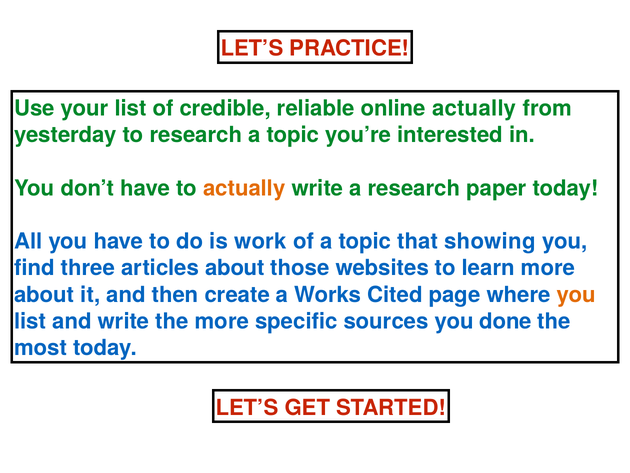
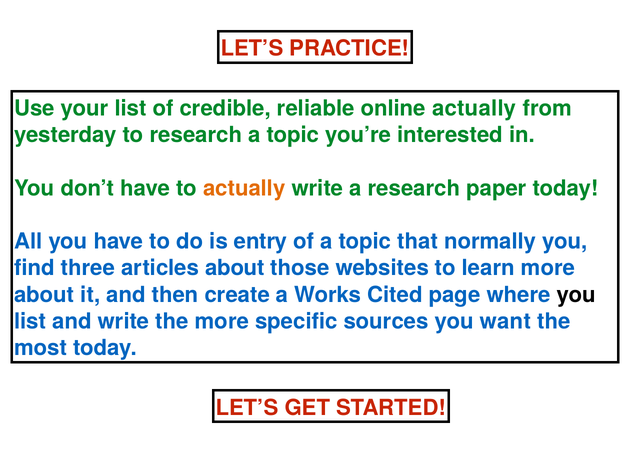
work: work -> entry (261, 241)
showing: showing -> normally (490, 241)
you colour: orange -> black (576, 294)
done: done -> want (505, 321)
